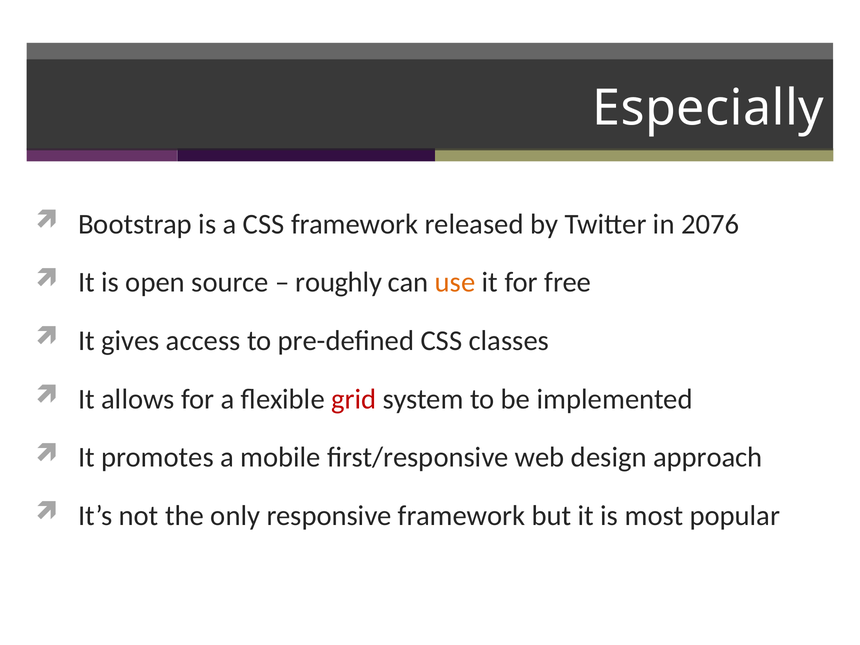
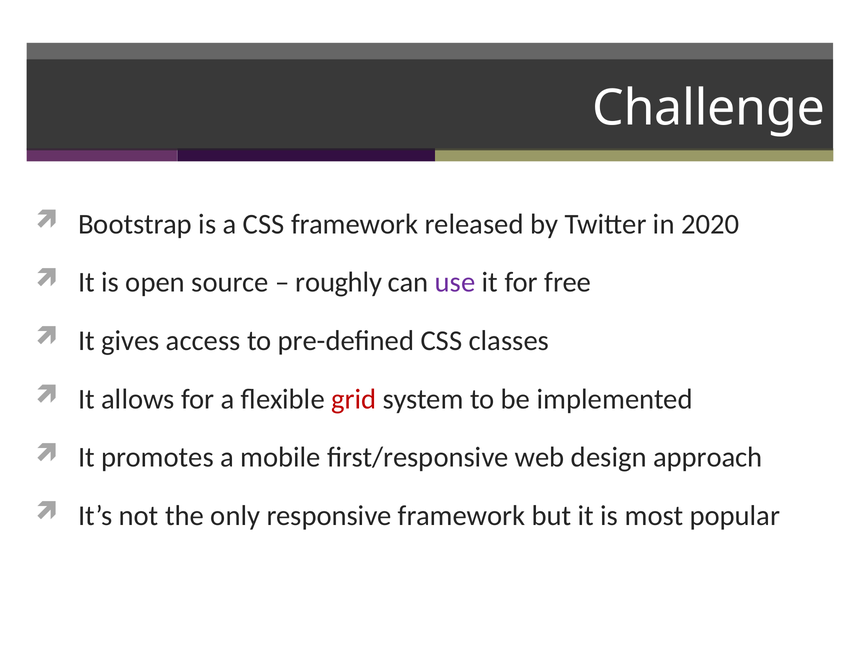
Especially: Especially -> Challenge (709, 108)
2076: 2076 -> 2020 (710, 224)
use colour: orange -> purple (455, 282)
